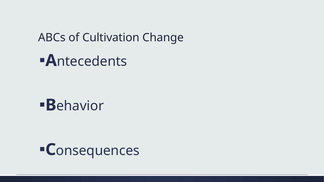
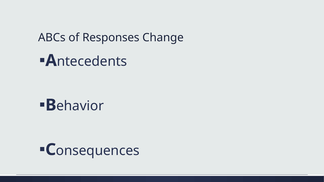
Cultivation: Cultivation -> Responses (111, 38)
